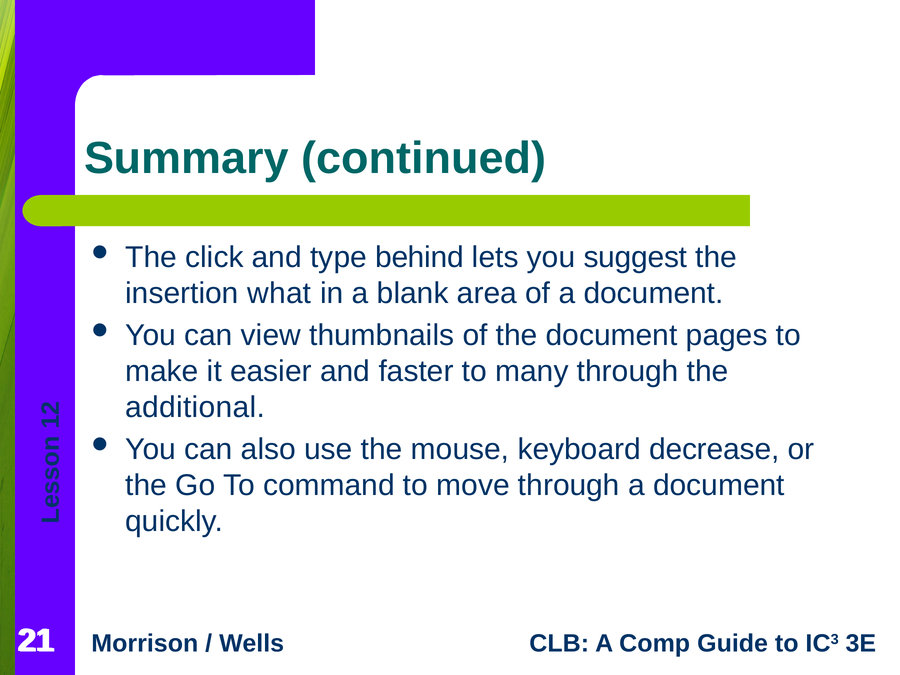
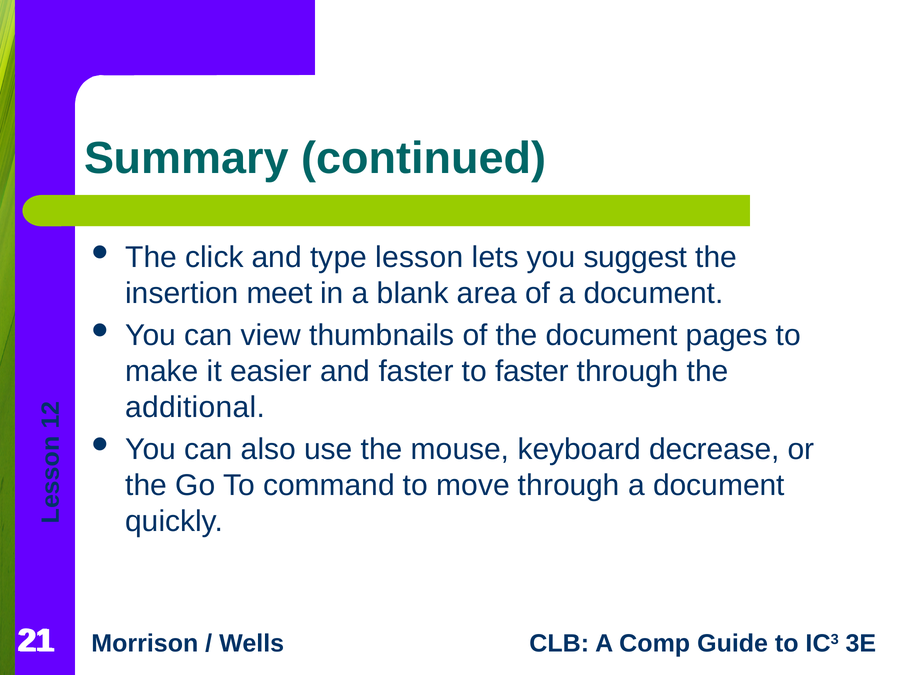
behind: behind -> lesson (419, 257)
what: what -> meet (279, 293)
to many: many -> faster (532, 371)
